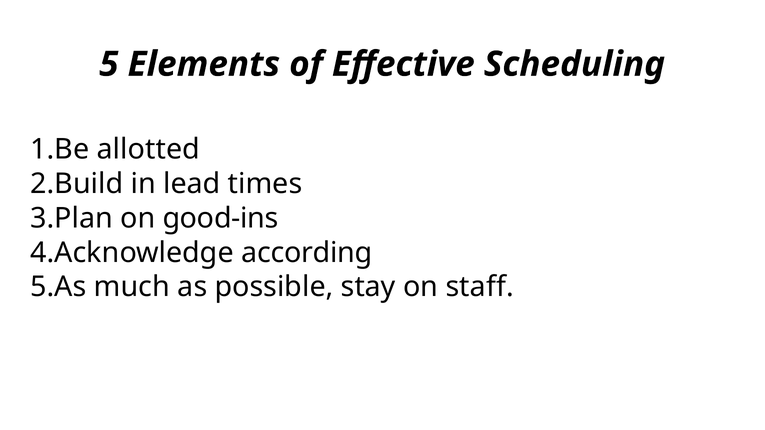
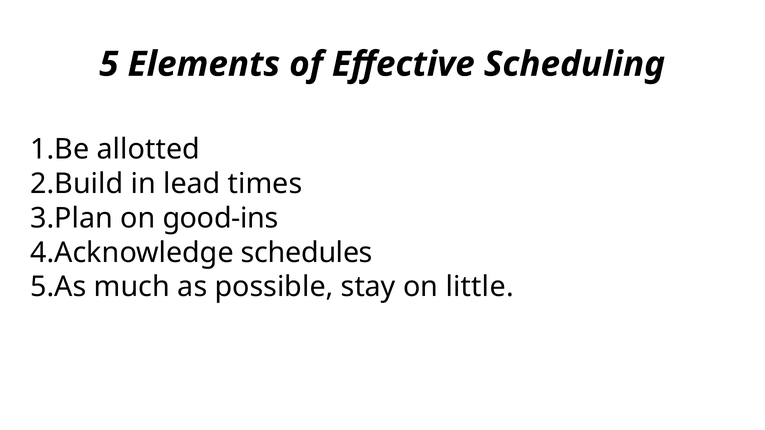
according: according -> schedules (307, 253)
staff: staff -> little (480, 287)
